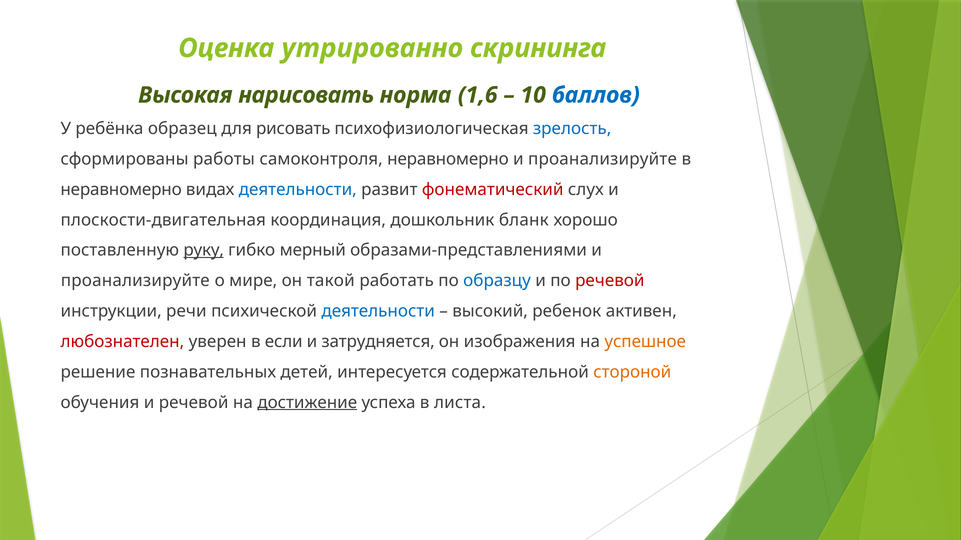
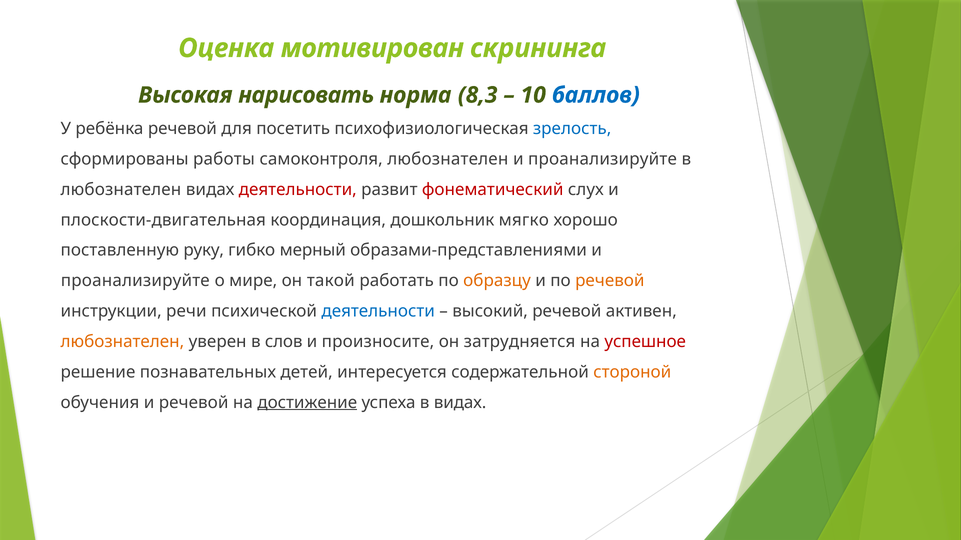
утрированно: утрированно -> мотивирован (372, 48)
1,6: 1,6 -> 8,3 (478, 95)
ребёнка образец: образец -> речевой (182, 129)
рисовать: рисовать -> посетить (293, 129)
самоконтроля неравномерно: неравномерно -> любознателен (448, 159)
неравномерно: неравномерно -> любознателен (121, 190)
деятельности colour: blue -> red (298, 190)
бланк: бланк -> мягко (524, 220)
руку underline: present -> none (204, 251)
образцу colour: blue -> orange (497, 281)
речевой colour: red -> orange (610, 281)
высокий ребенок: ребенок -> речевой (567, 311)
любознателен colour: red -> orange (122, 342)
если: если -> слов (284, 342)
затрудняется: затрудняется -> произносите (378, 342)
изображения: изображения -> затрудняется (520, 342)
успешное colour: orange -> red (645, 342)
в листа: листа -> видах (460, 403)
